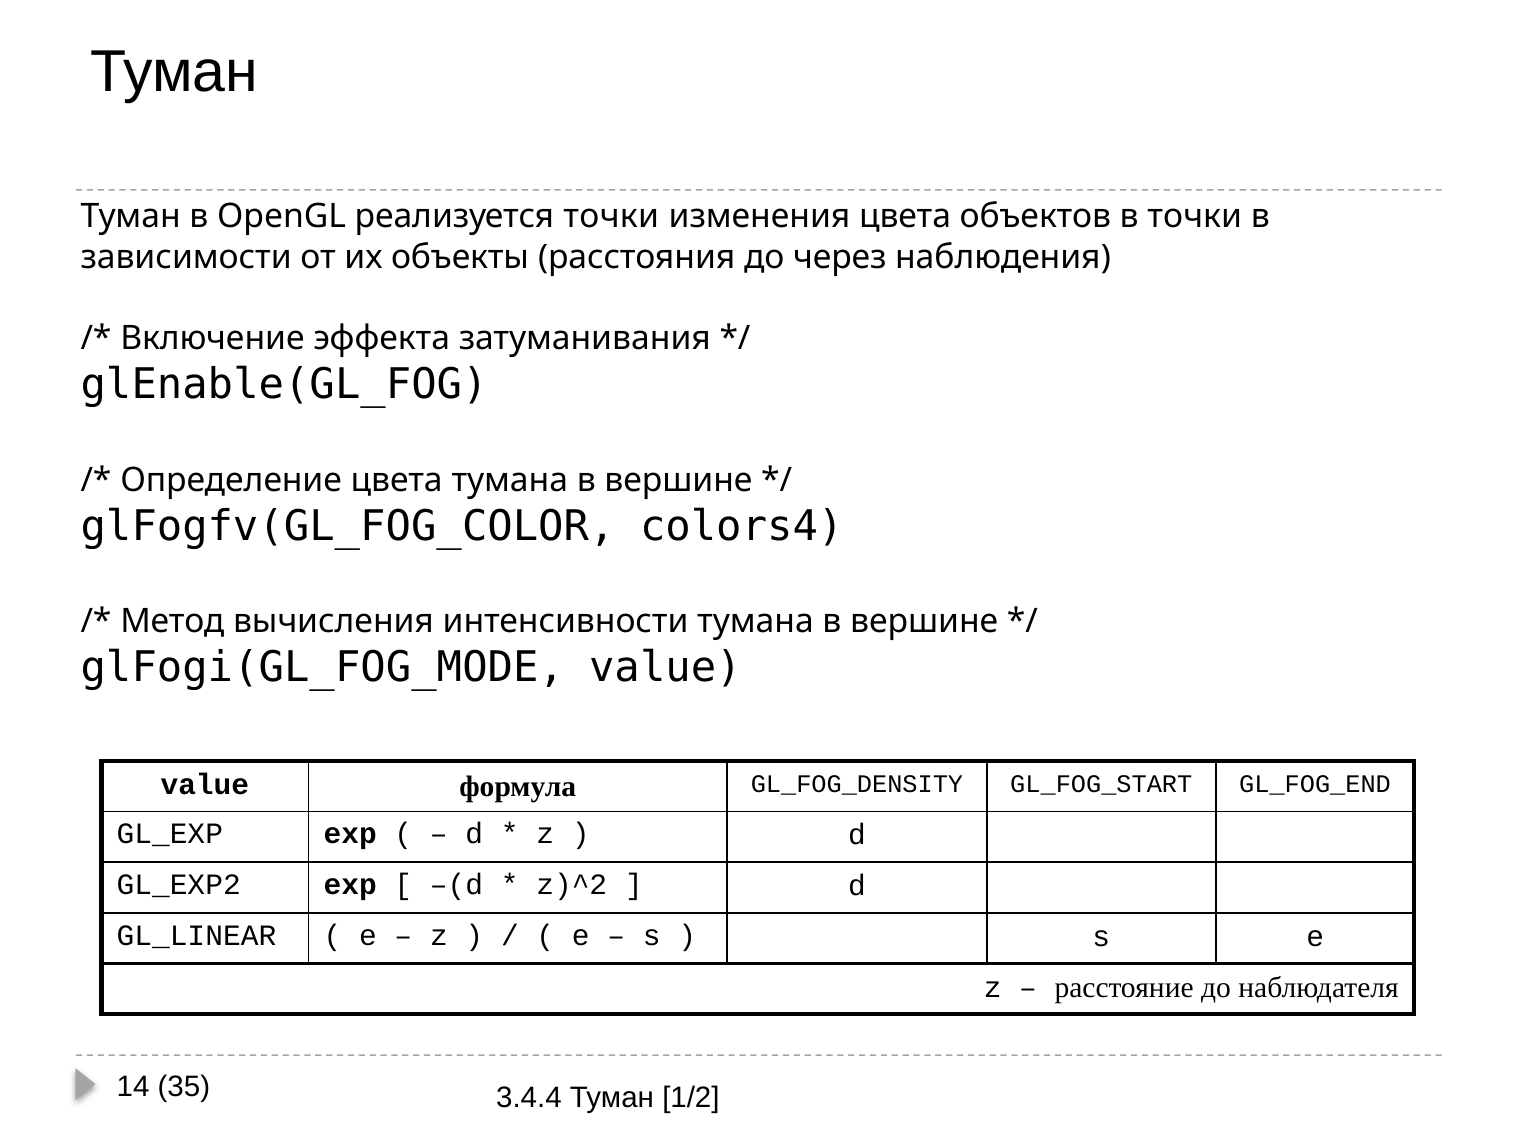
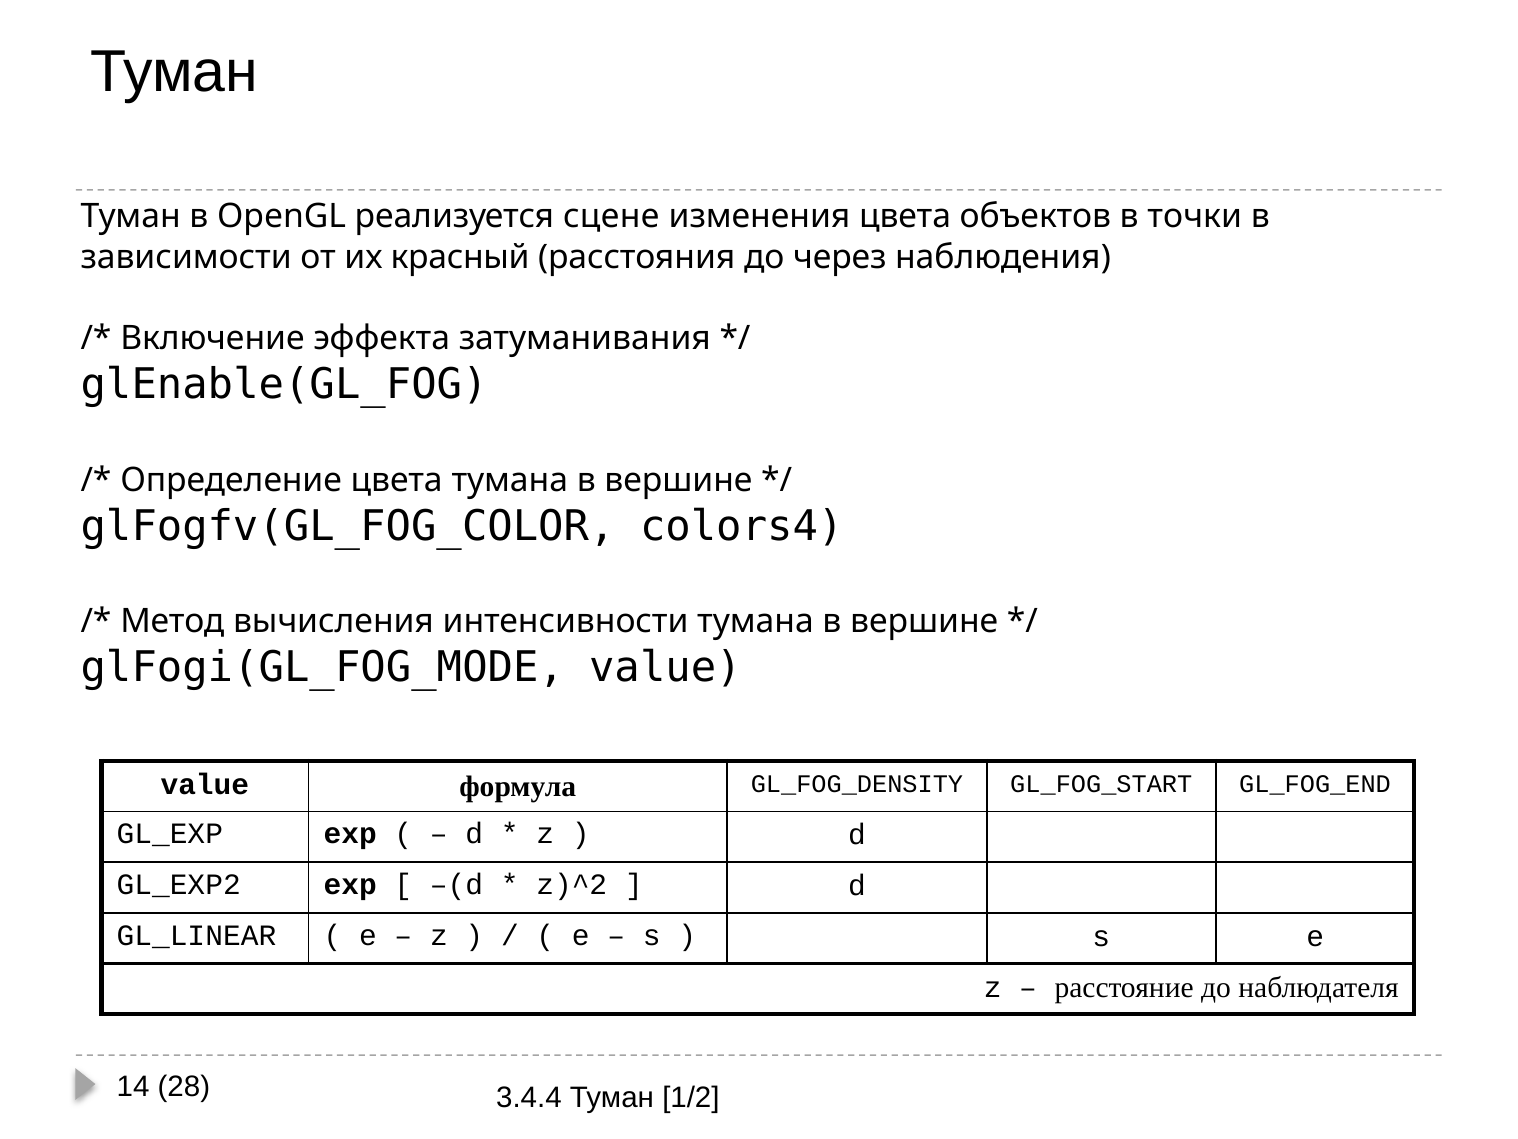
реализуется точки: точки -> сцене (611, 217)
объекты: объекты -> красный (460, 257)
35: 35 -> 28 (184, 1087)
